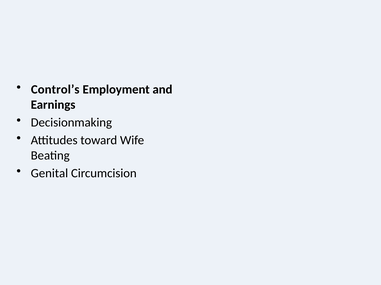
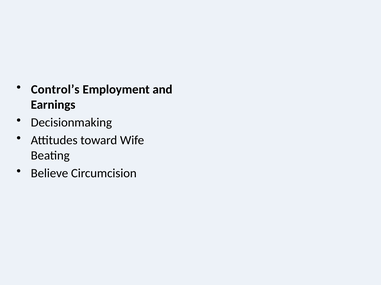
Genital: Genital -> Believe (49, 174)
